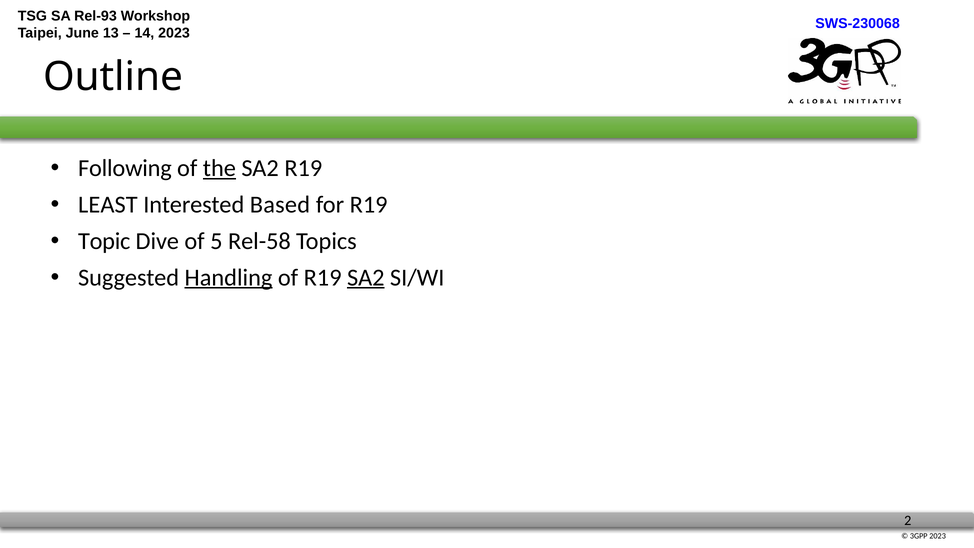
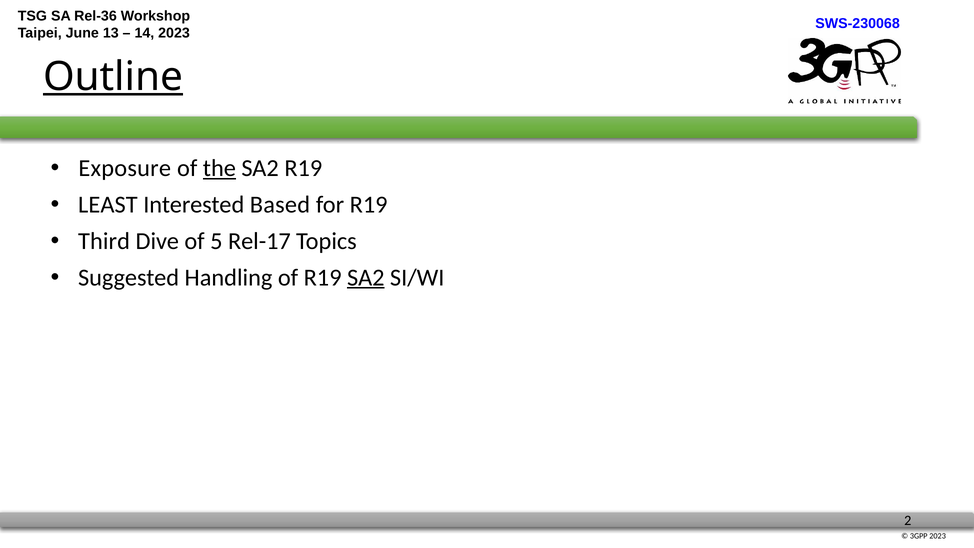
Rel-93: Rel-93 -> Rel-36 (95, 16)
Outline underline: none -> present (113, 77)
Following: Following -> Exposure (125, 168)
Topic: Topic -> Third (104, 241)
Rel-58: Rel-58 -> Rel-17 (259, 241)
Handling underline: present -> none (229, 277)
